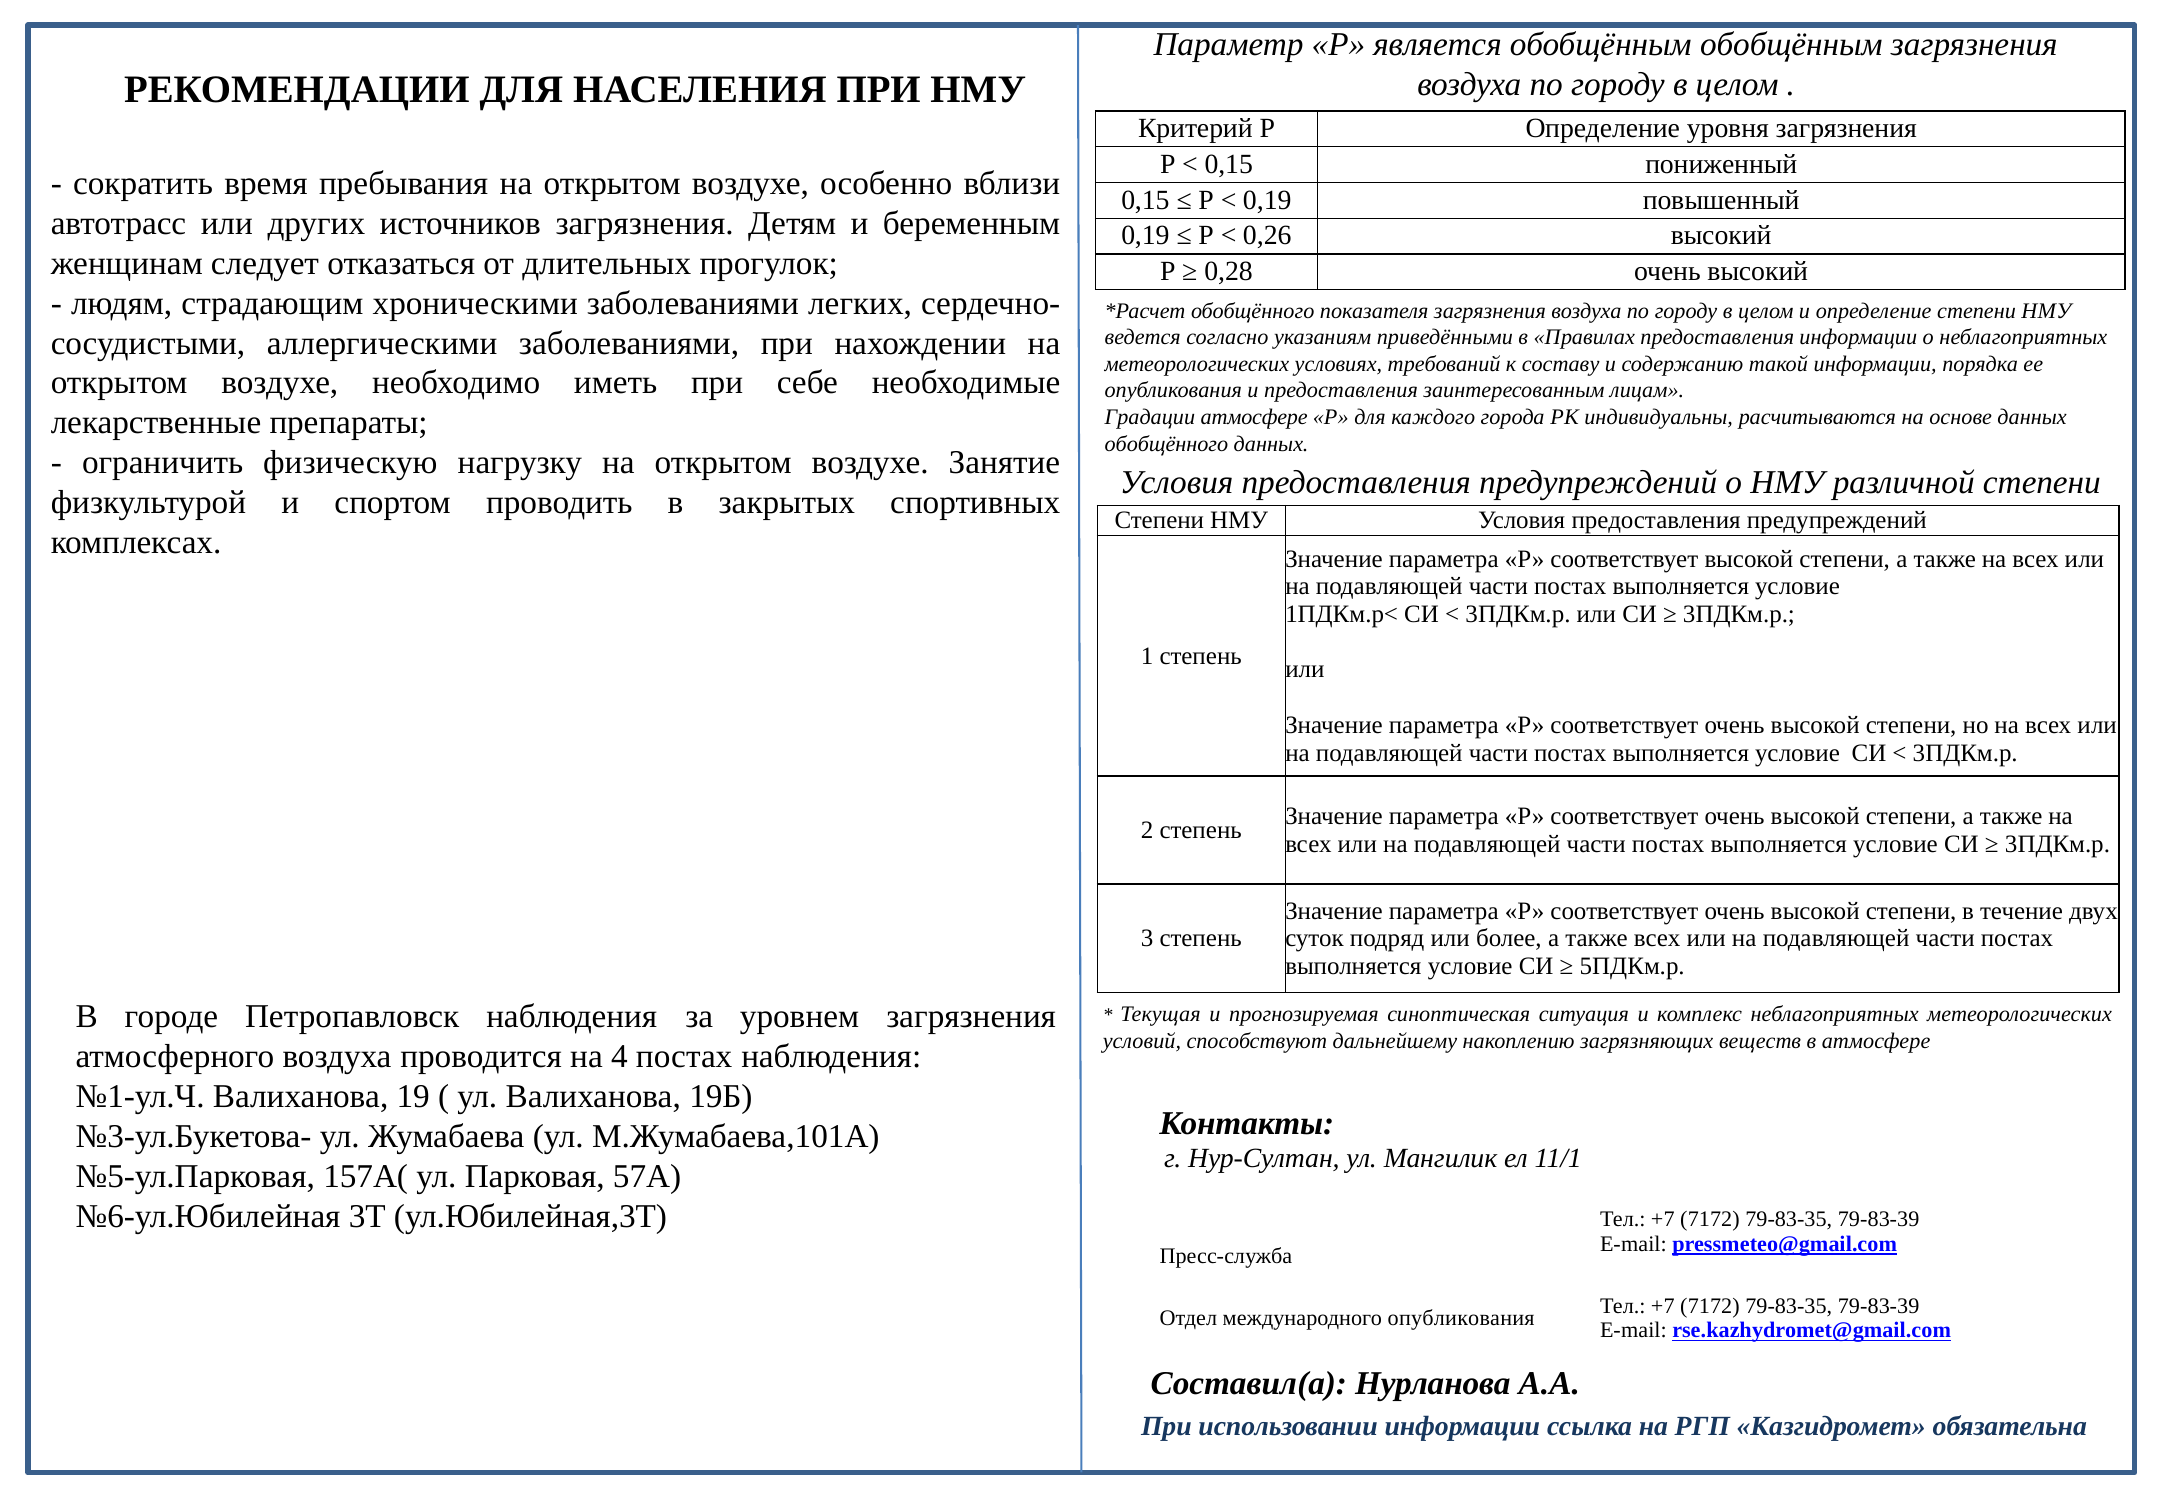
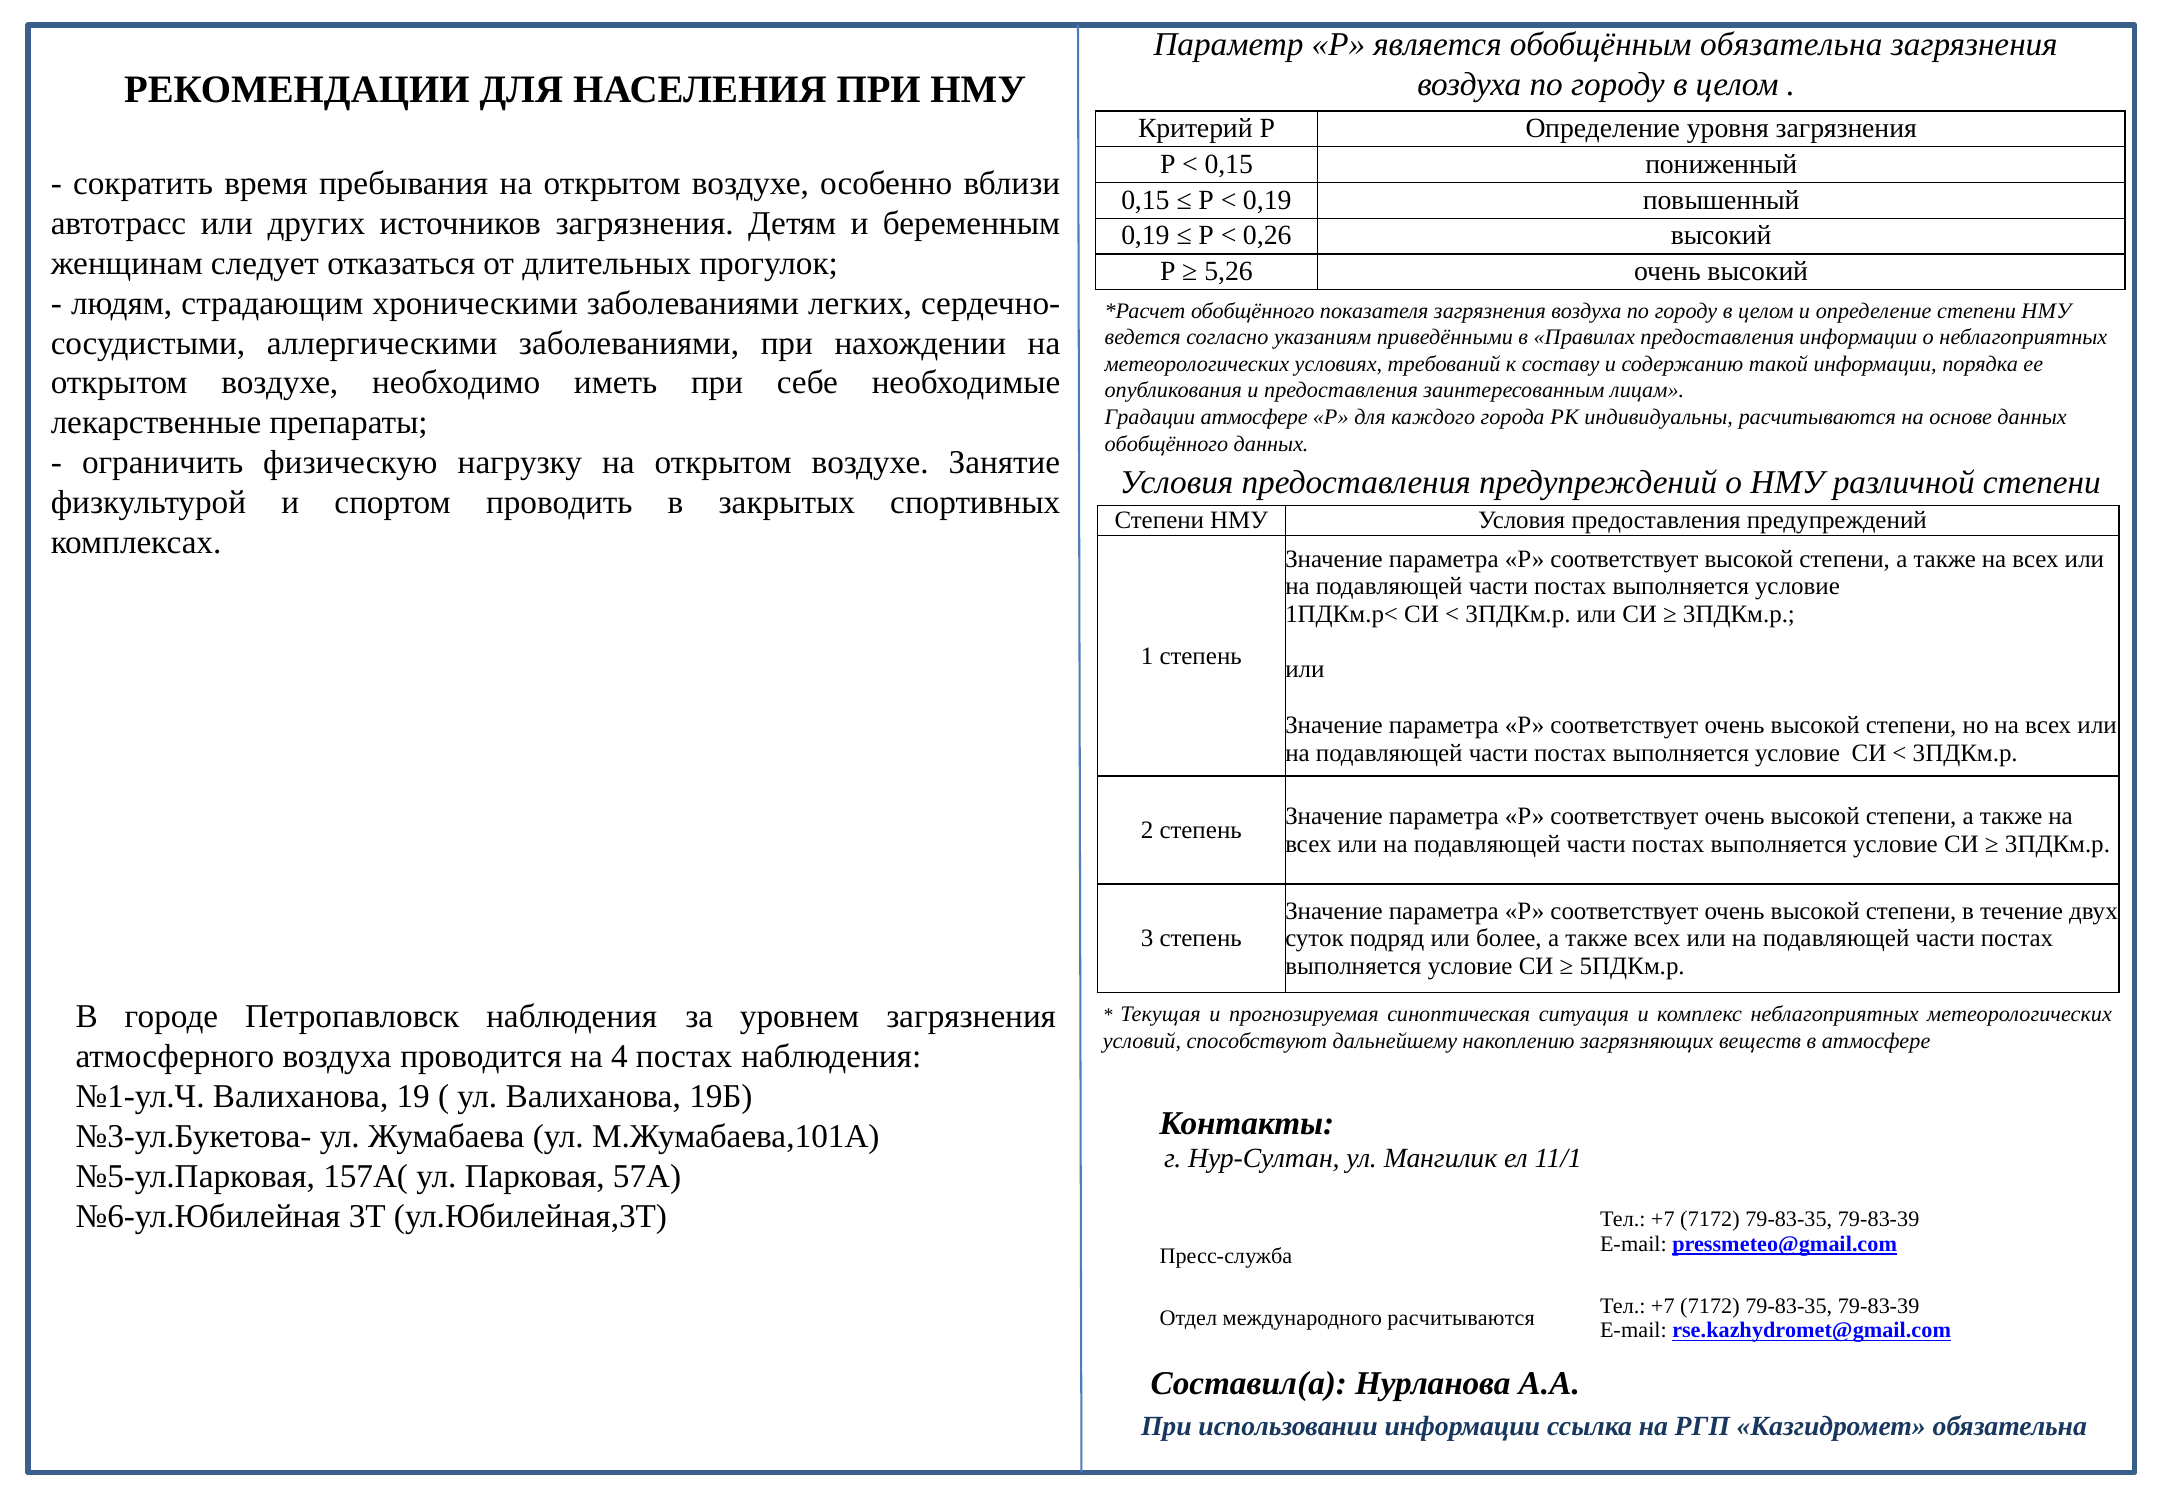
обобщённым обобщённым: обобщённым -> обязательна (1791, 44)
0,28: 0,28 -> 5,26 (1229, 271)
международного опубликования: опубликования -> расчитываются (1461, 1318)
